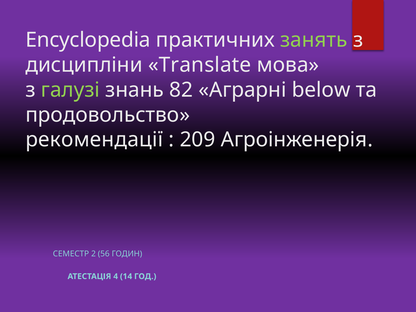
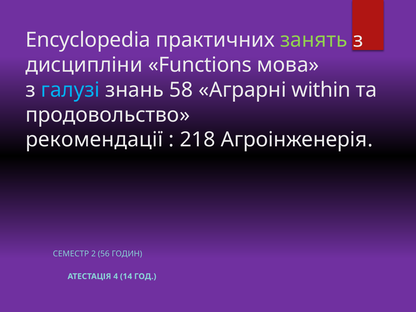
Translate: Translate -> Functions (200, 65)
галузі colour: light green -> light blue (70, 90)
82: 82 -> 58 (181, 90)
below: below -> within (321, 90)
209: 209 -> 218 (197, 140)
